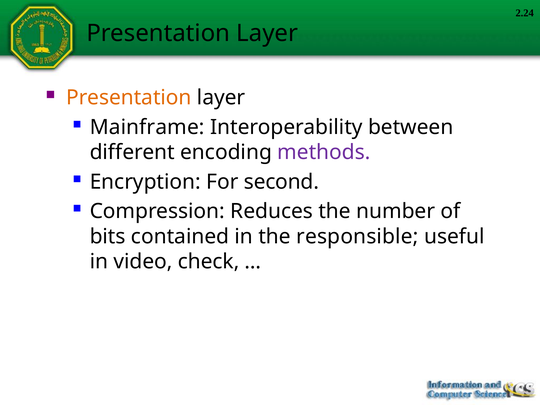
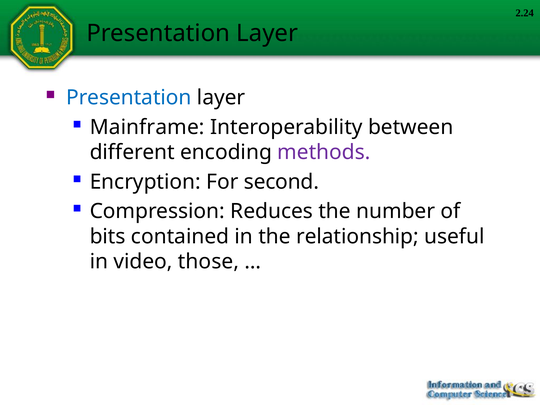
Presentation colour: orange -> blue (129, 98)
responsible: responsible -> relationship (357, 236)
check: check -> those (209, 262)
